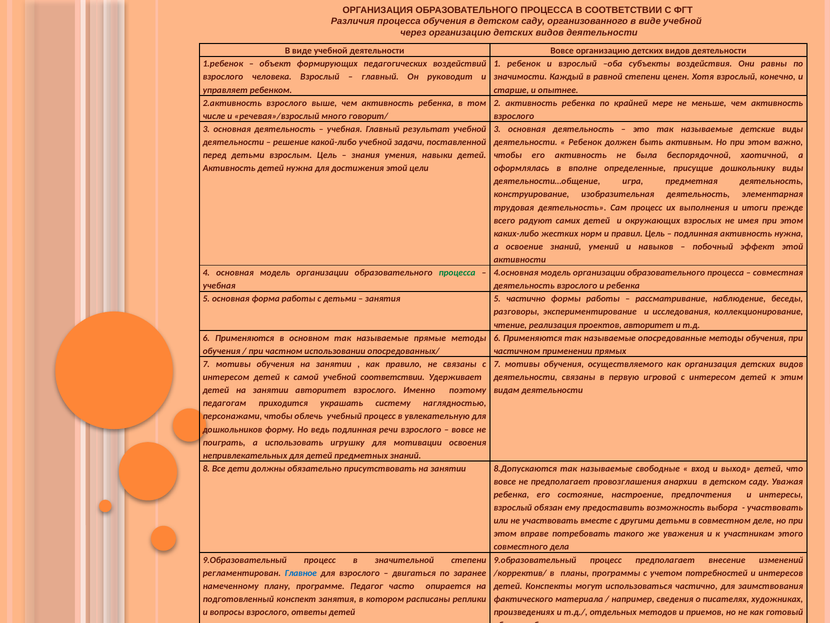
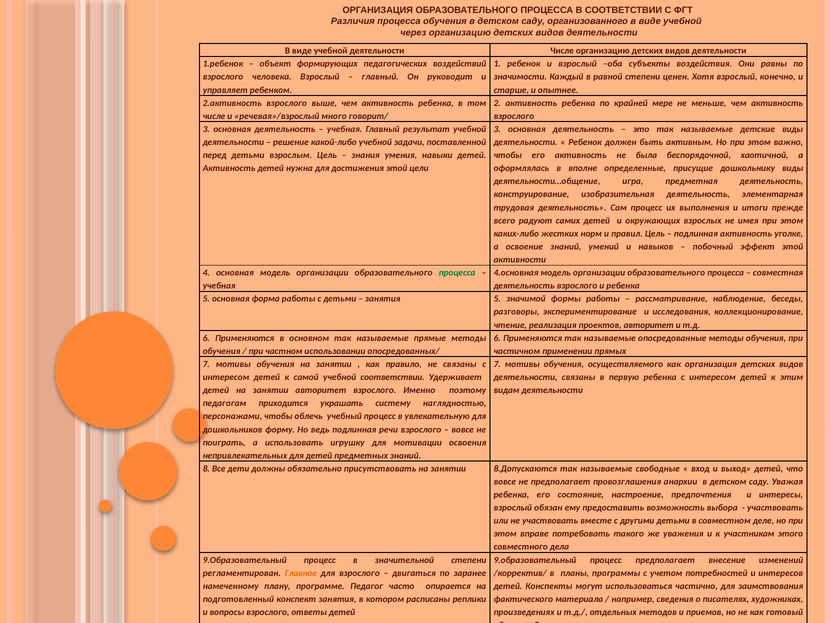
деятельности Вовсе: Вовсе -> Числе (562, 51)
активность нужна: нужна -> уголке (789, 233)
5 частично: частично -> значимой (526, 299)
первую игровой: игровой -> ребенка (660, 377)
Главное colour: blue -> orange (301, 573)
